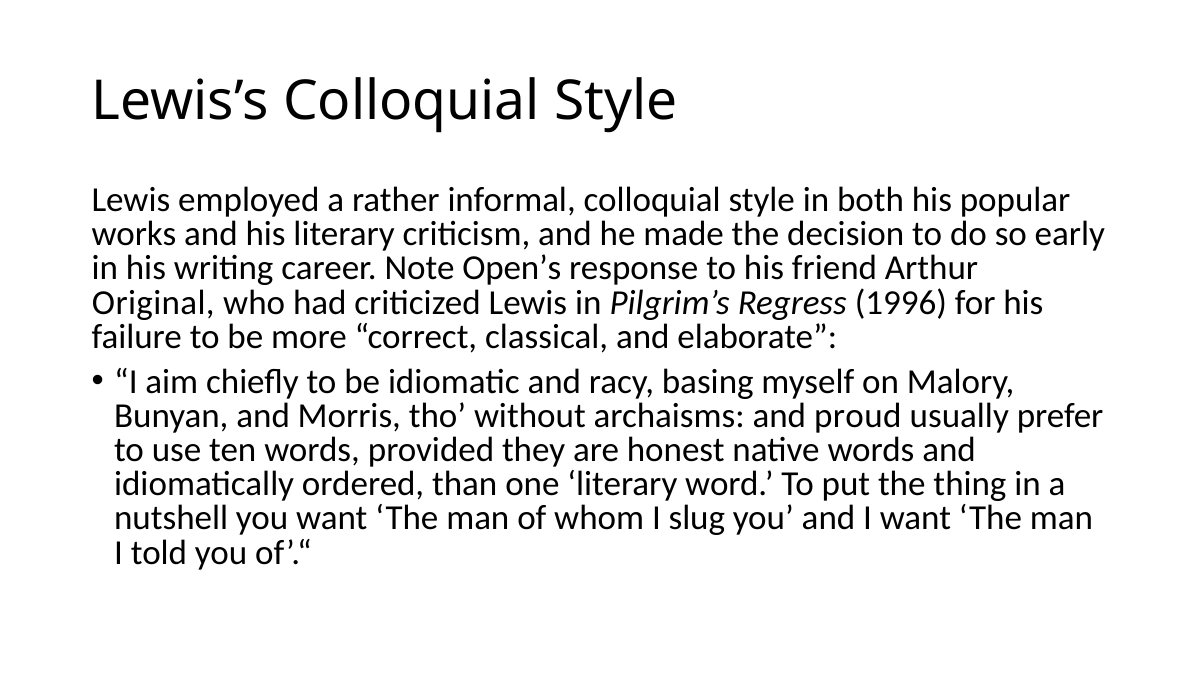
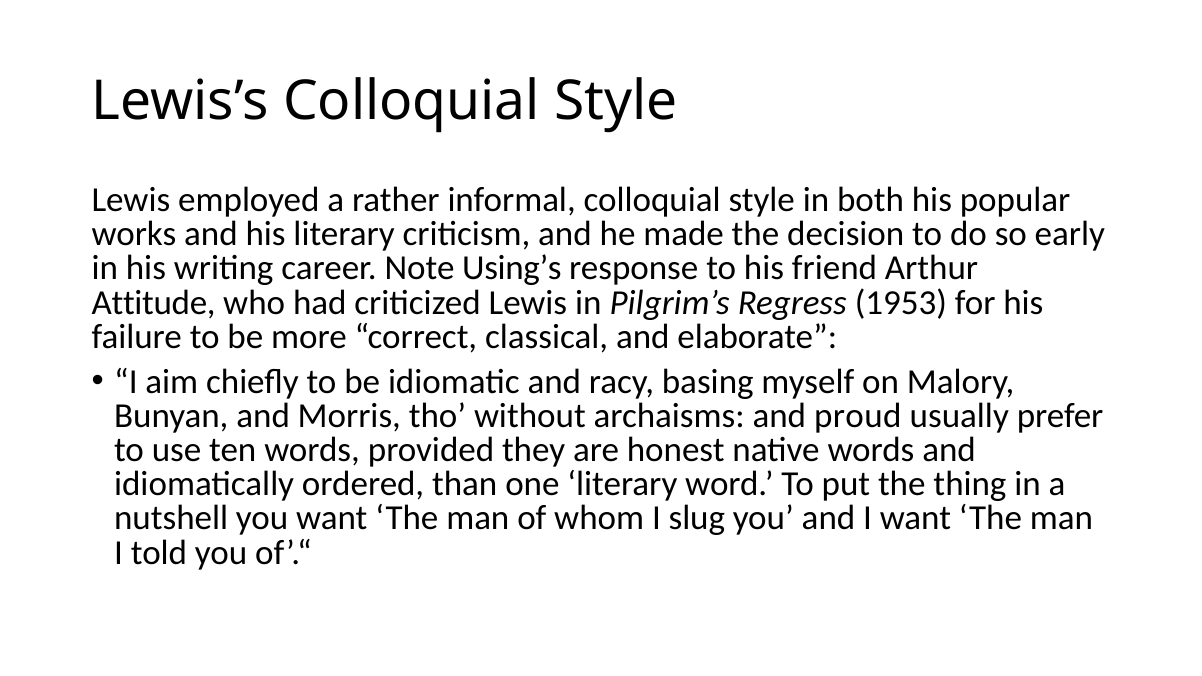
Open’s: Open’s -> Using’s (512, 268)
Original: Original -> Attitude (154, 303)
1996: 1996 -> 1953 (901, 303)
